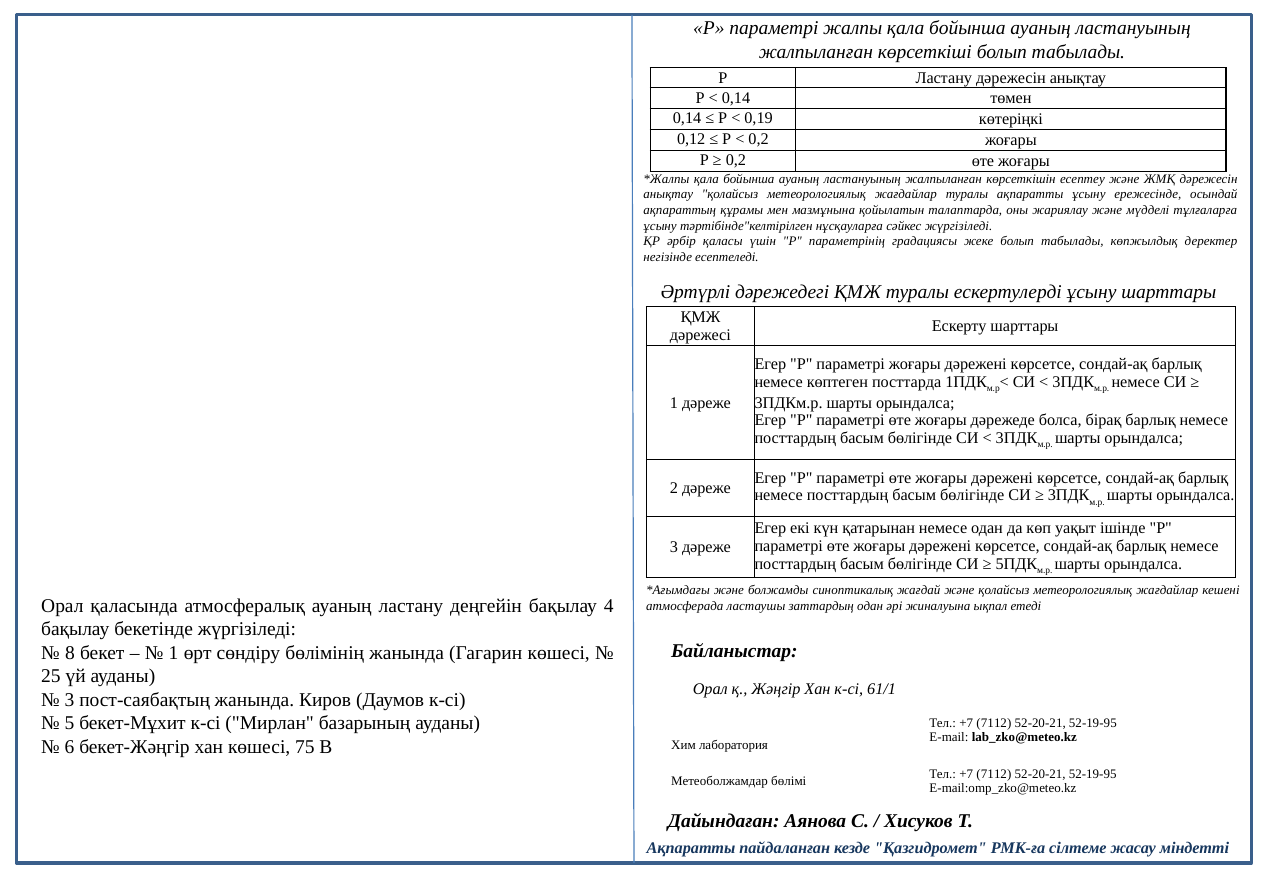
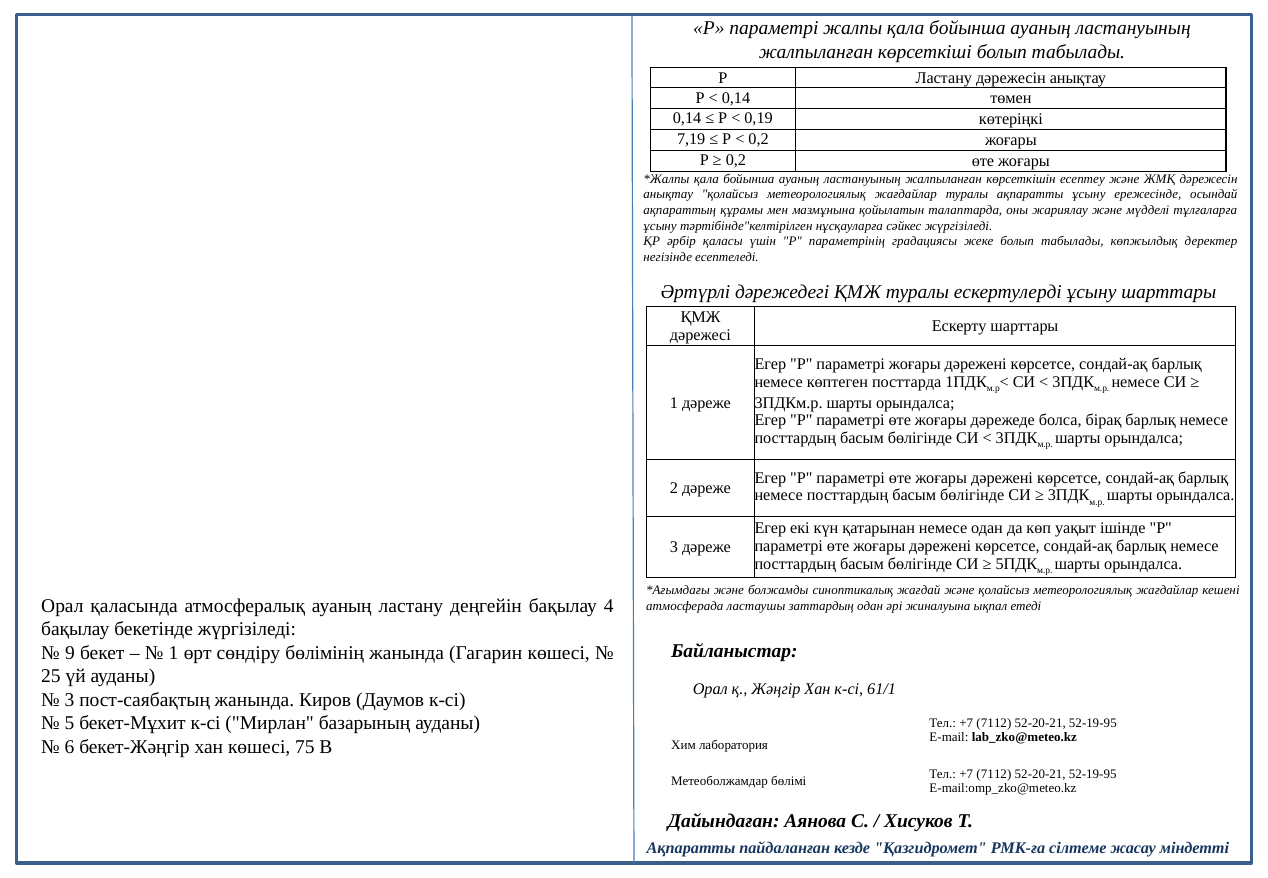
0,12: 0,12 -> 7,19 (691, 140)
8: 8 -> 9 (70, 653)
